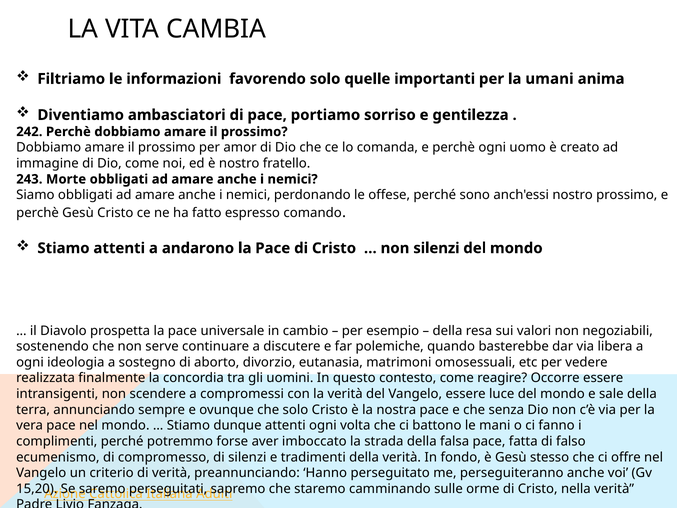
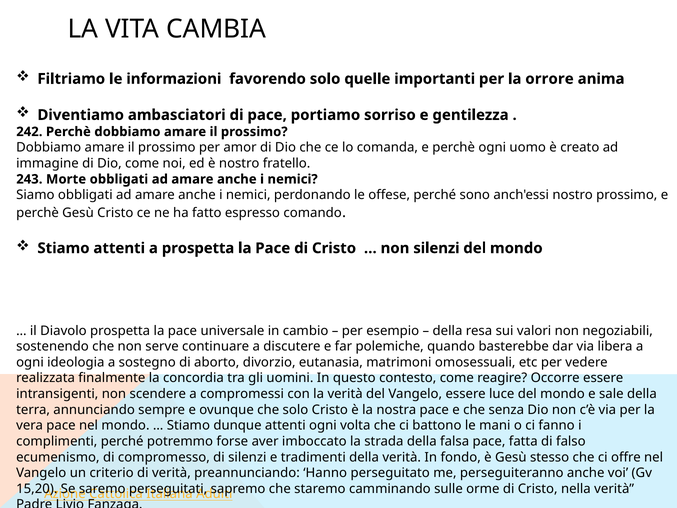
umani: umani -> orrore (549, 79)
a andarono: andarono -> prospetta (198, 248)
